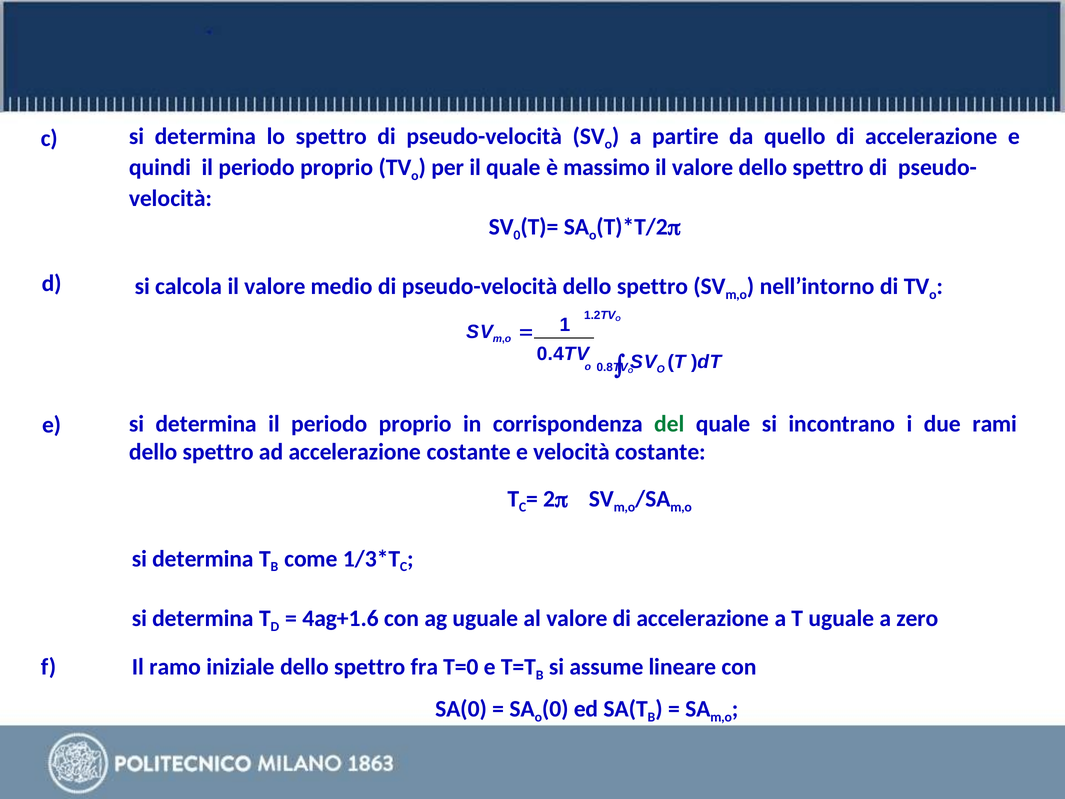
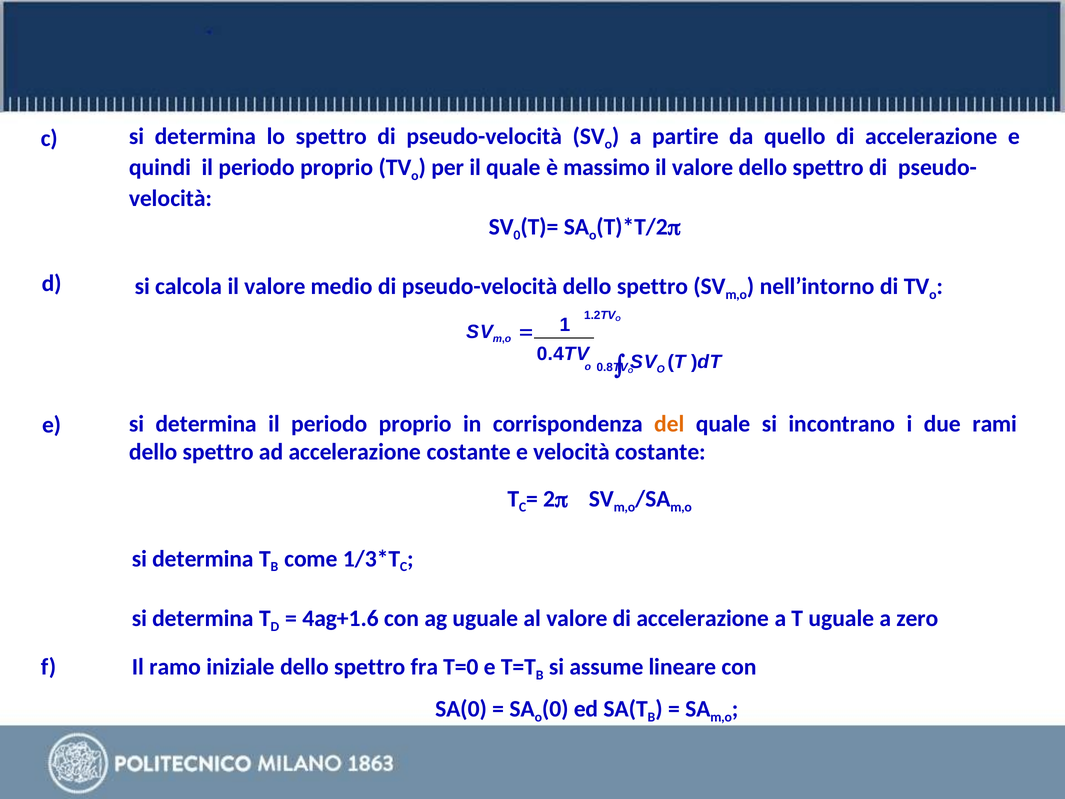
del colour: green -> orange (669, 424)
